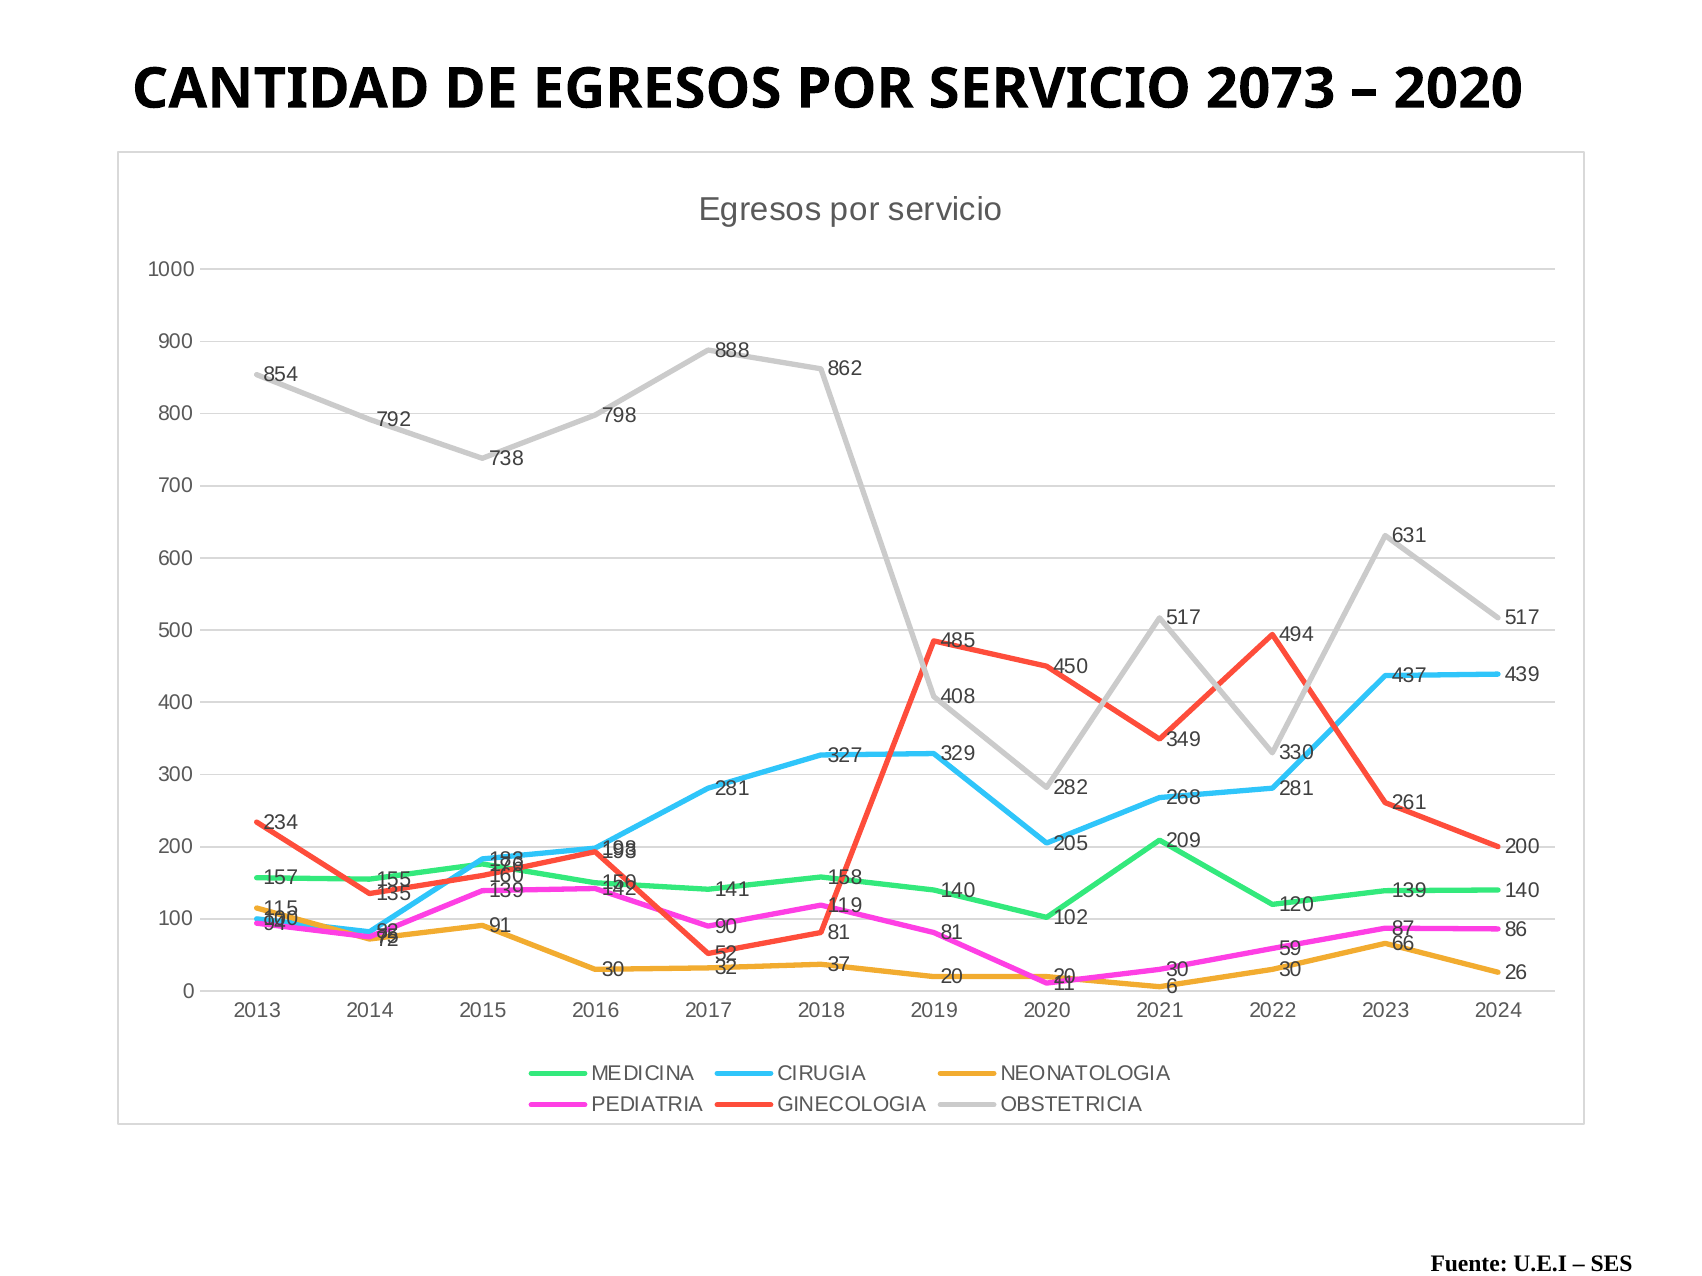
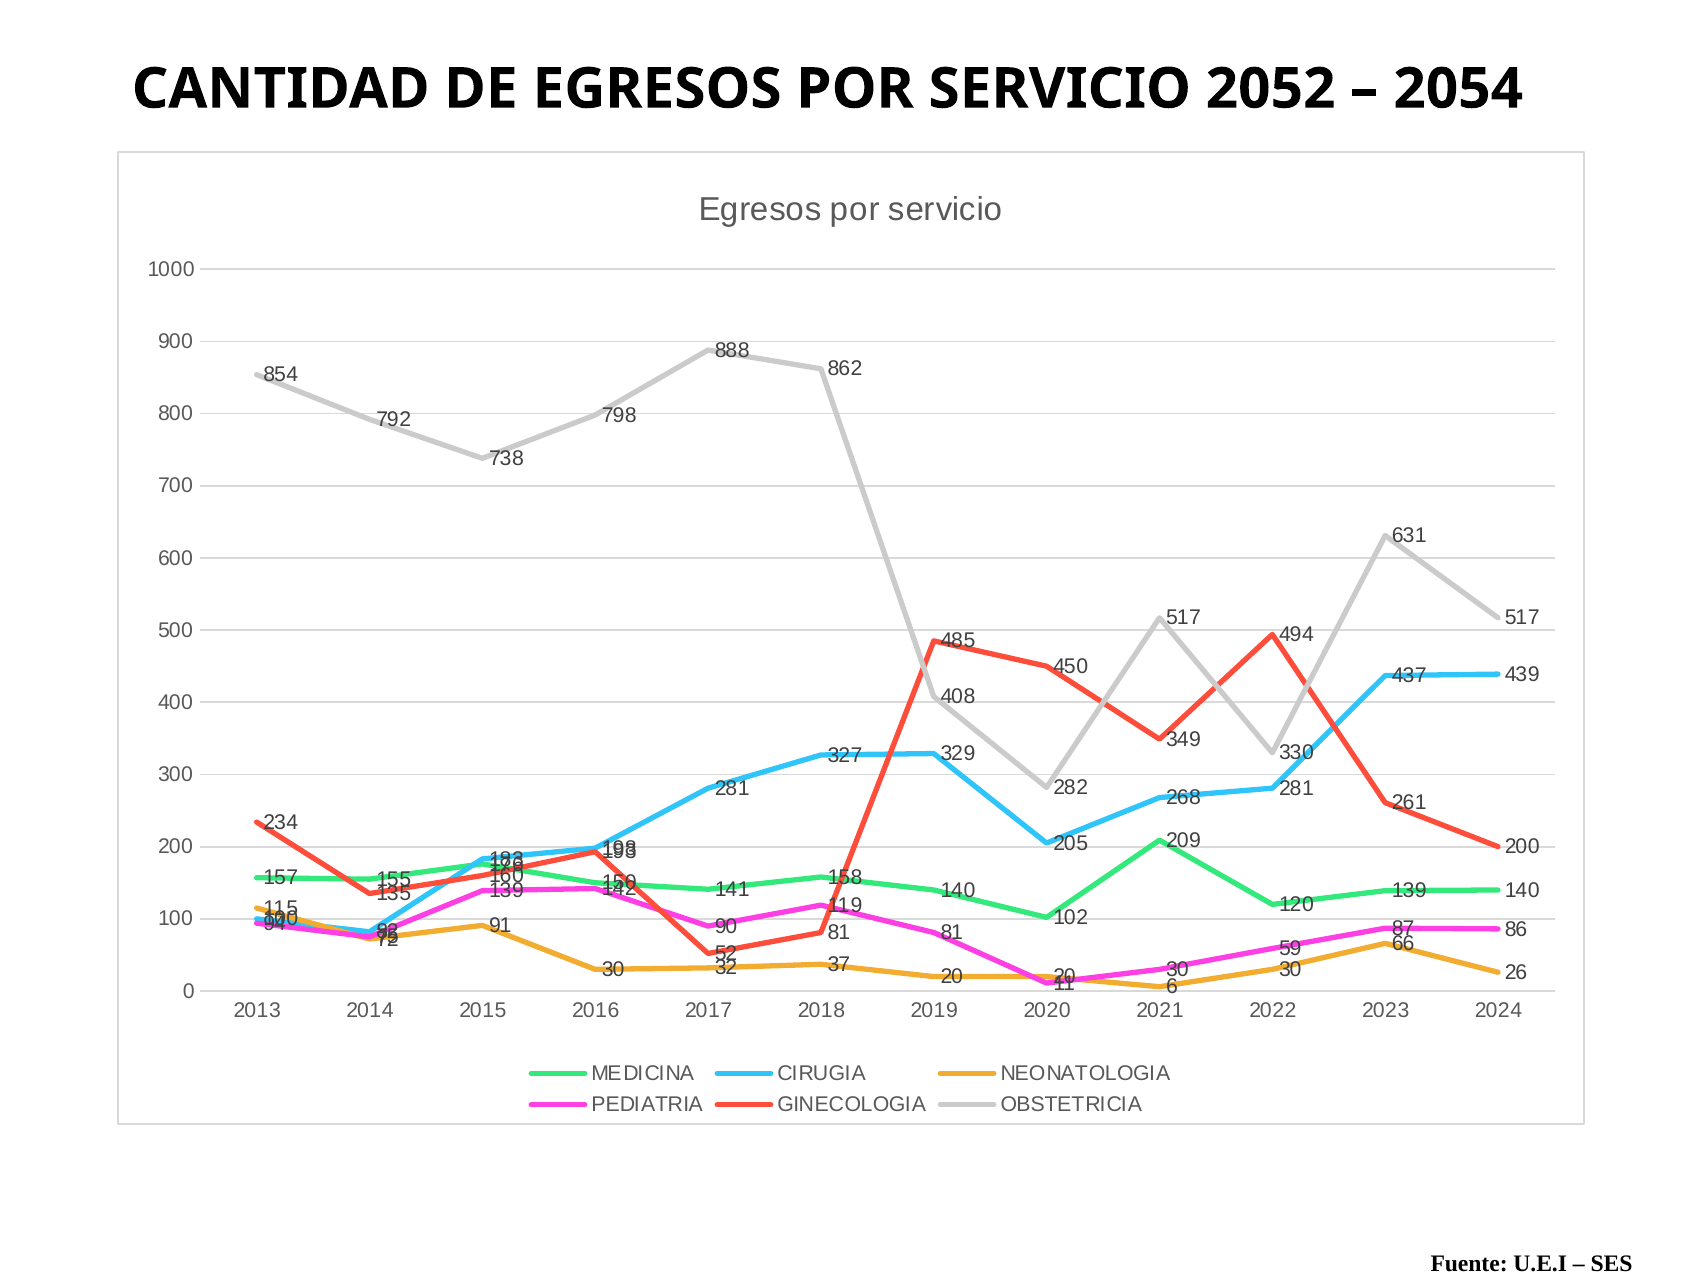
2073: 2073 -> 2052 (1271, 89)
2020: 2020 -> 2054 (1458, 89)
